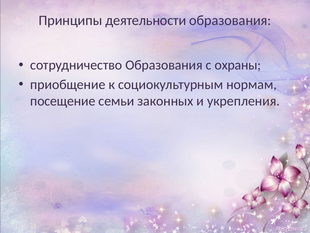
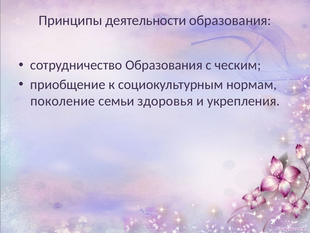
охраны: охраны -> ческим (238, 65)
посещение: посещение -> поколение (63, 101)
законных: законных -> здоровья (165, 101)
